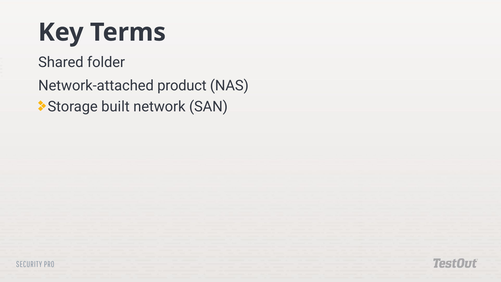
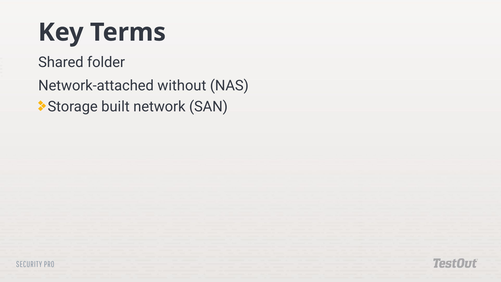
product: product -> without (182, 85)
